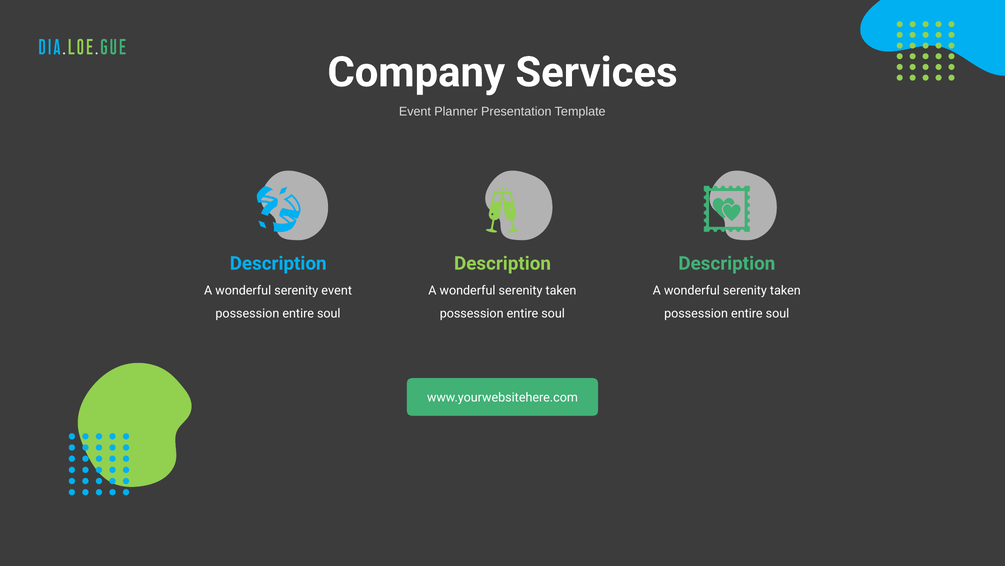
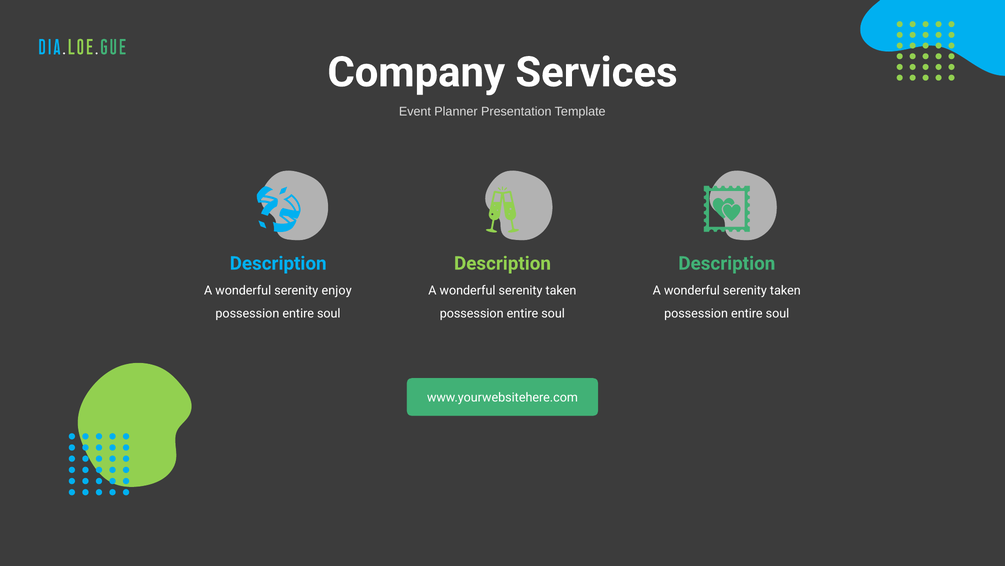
serenity event: event -> enjoy (337, 290)
